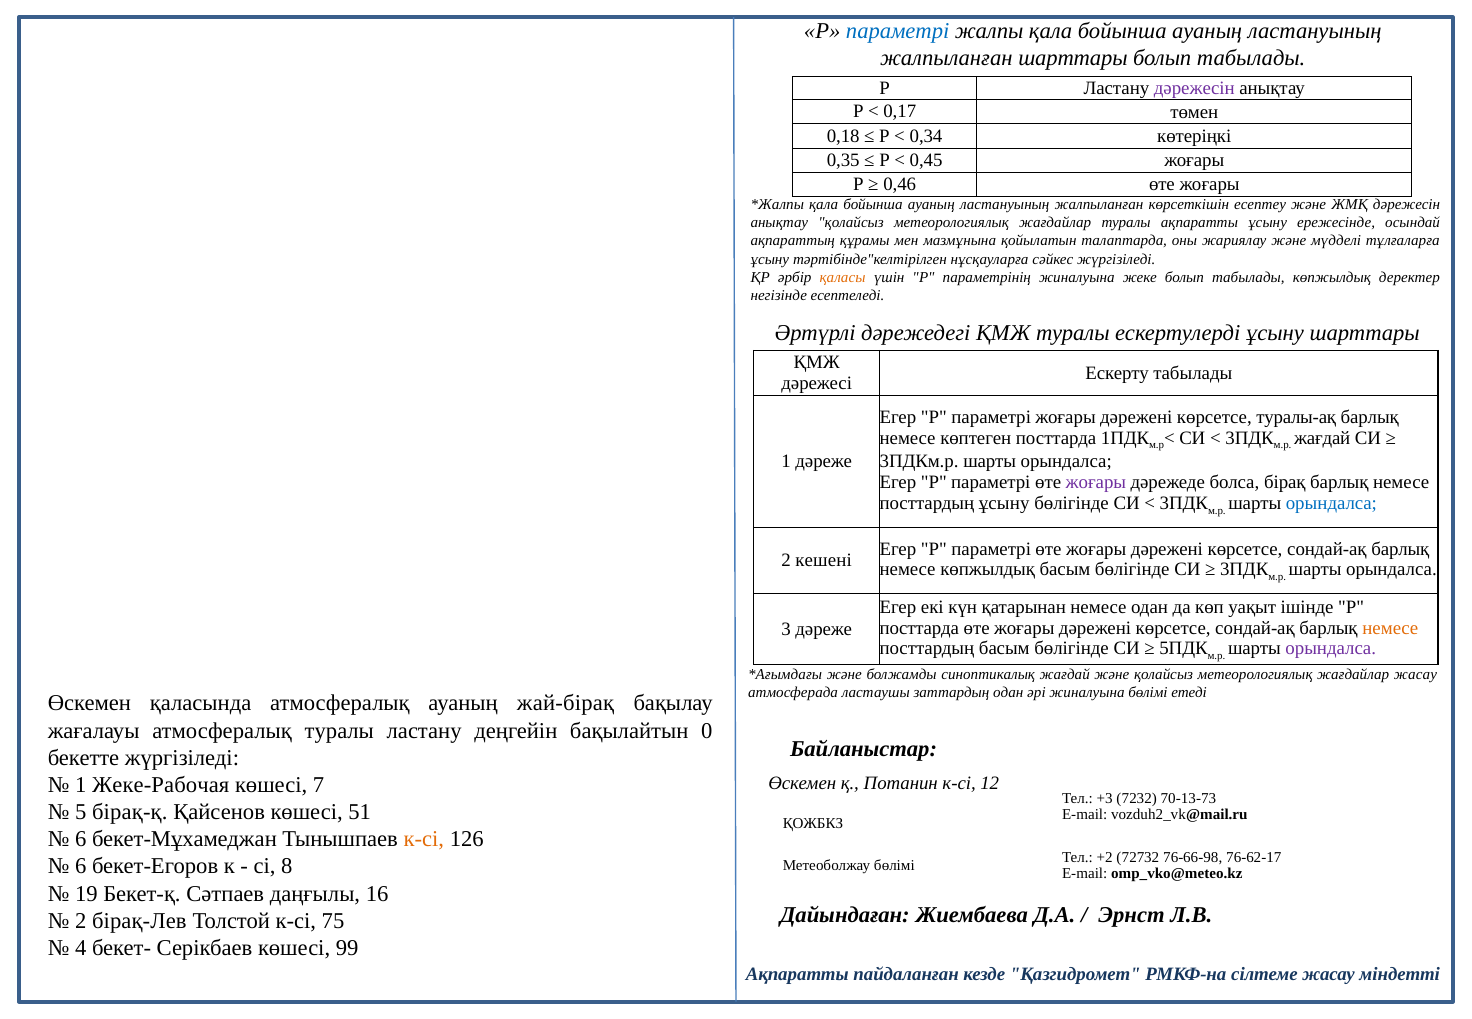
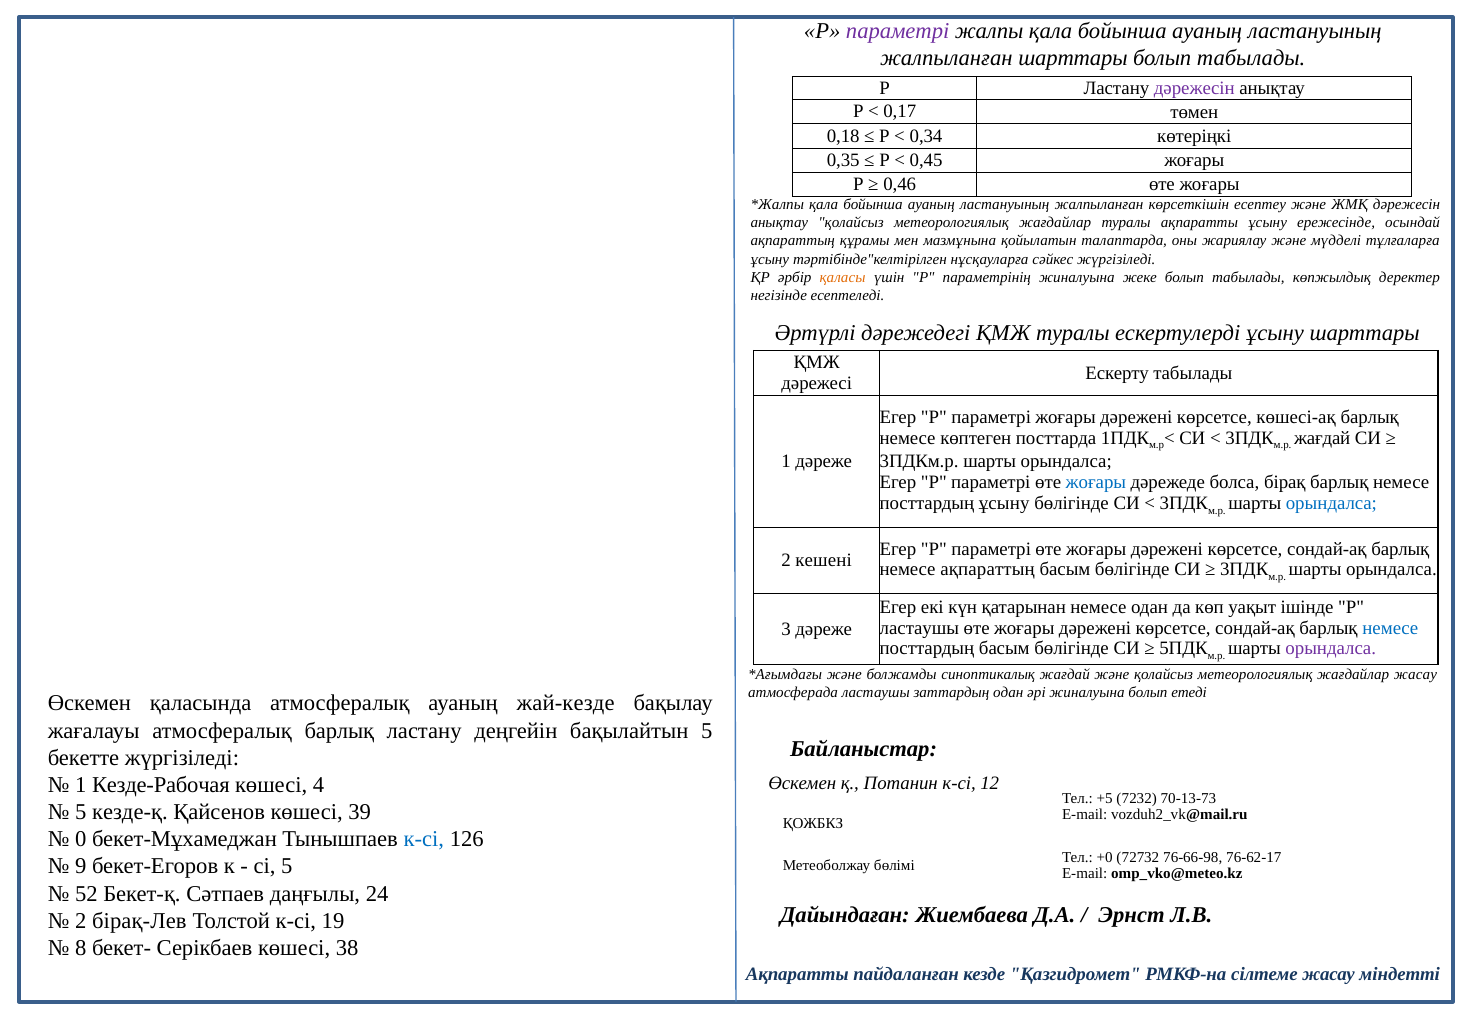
параметрі colour: blue -> purple (898, 31)
туралы-ақ: туралы-ақ -> көшесі-ақ (1296, 417)
жоғары colour: purple -> blue (1096, 483)
немесе көпжылдық: көпжылдық -> ақпараттың (988, 570)
посттарда: посттарда -> ластаушы (919, 628)
немесе colour: orange -> blue (1390, 628)
жиналуына бөлімі: бөлімі -> болып (1148, 692)
жай-бірақ: жай-бірақ -> жай-кезде (566, 703)
атмосфералық туралы: туралы -> барлық (339, 731)
бақылайтын 0: 0 -> 5 (707, 731)
Жеке-Рабочая: Жеке-Рабочая -> Кезде-Рабочая (161, 785)
7: 7 -> 4 (318, 785)
+3: +3 -> +5 (1105, 798)
бірақ-қ: бірақ-қ -> кезде-қ (130, 812)
51: 51 -> 39 (360, 812)
6: 6 -> 0 (81, 839)
к-сі colour: orange -> blue (424, 839)
+2: +2 -> +0 (1105, 857)
6: 6 -> 9 (81, 867)
сі 8: 8 -> 5 (287, 867)
19: 19 -> 52 (86, 894)
16: 16 -> 24 (377, 894)
75: 75 -> 19 (333, 921)
4: 4 -> 8 (81, 948)
99: 99 -> 38 (347, 948)
